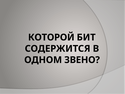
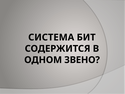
КОТОРОЙ: КОТОРОЙ -> СИСТЕМА (51, 37)
